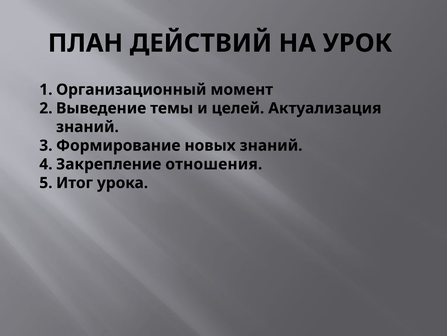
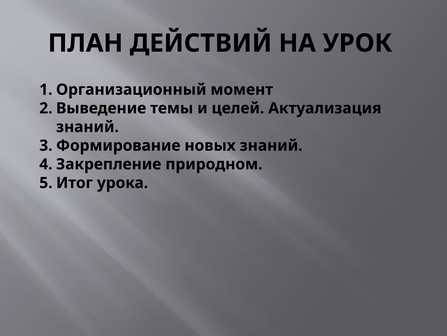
отношения: отношения -> природном (214, 164)
